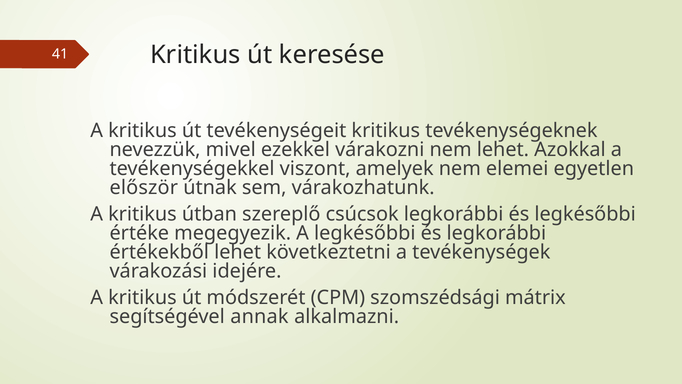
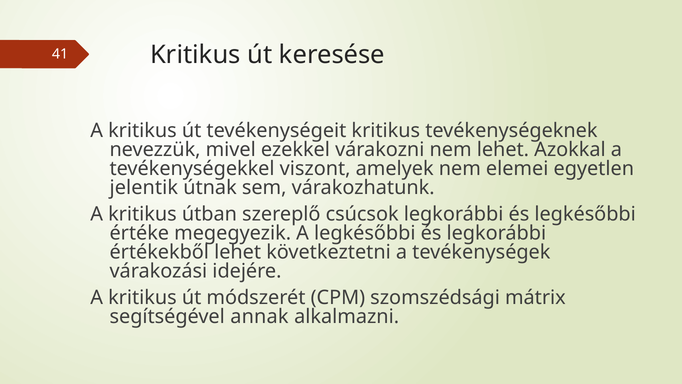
először: először -> jelentik (144, 188)
